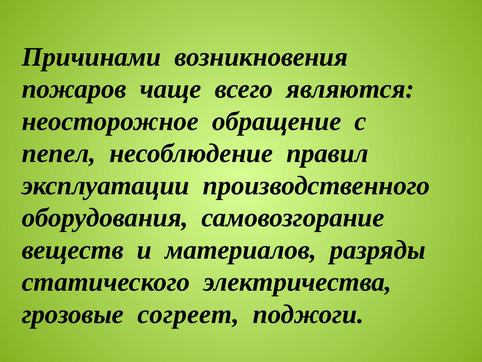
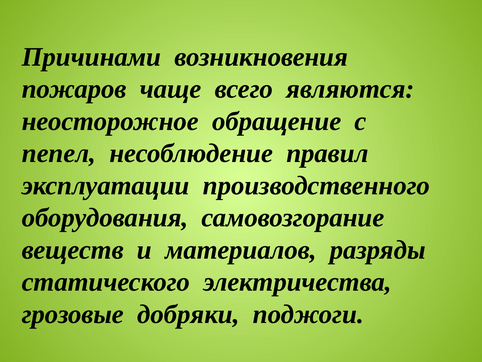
согреет: согреет -> добряки (188, 314)
